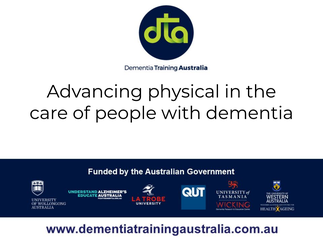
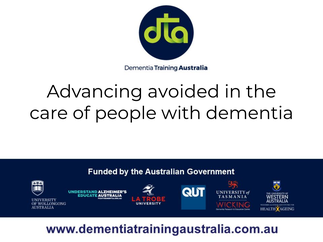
physical: physical -> avoided (184, 92)
